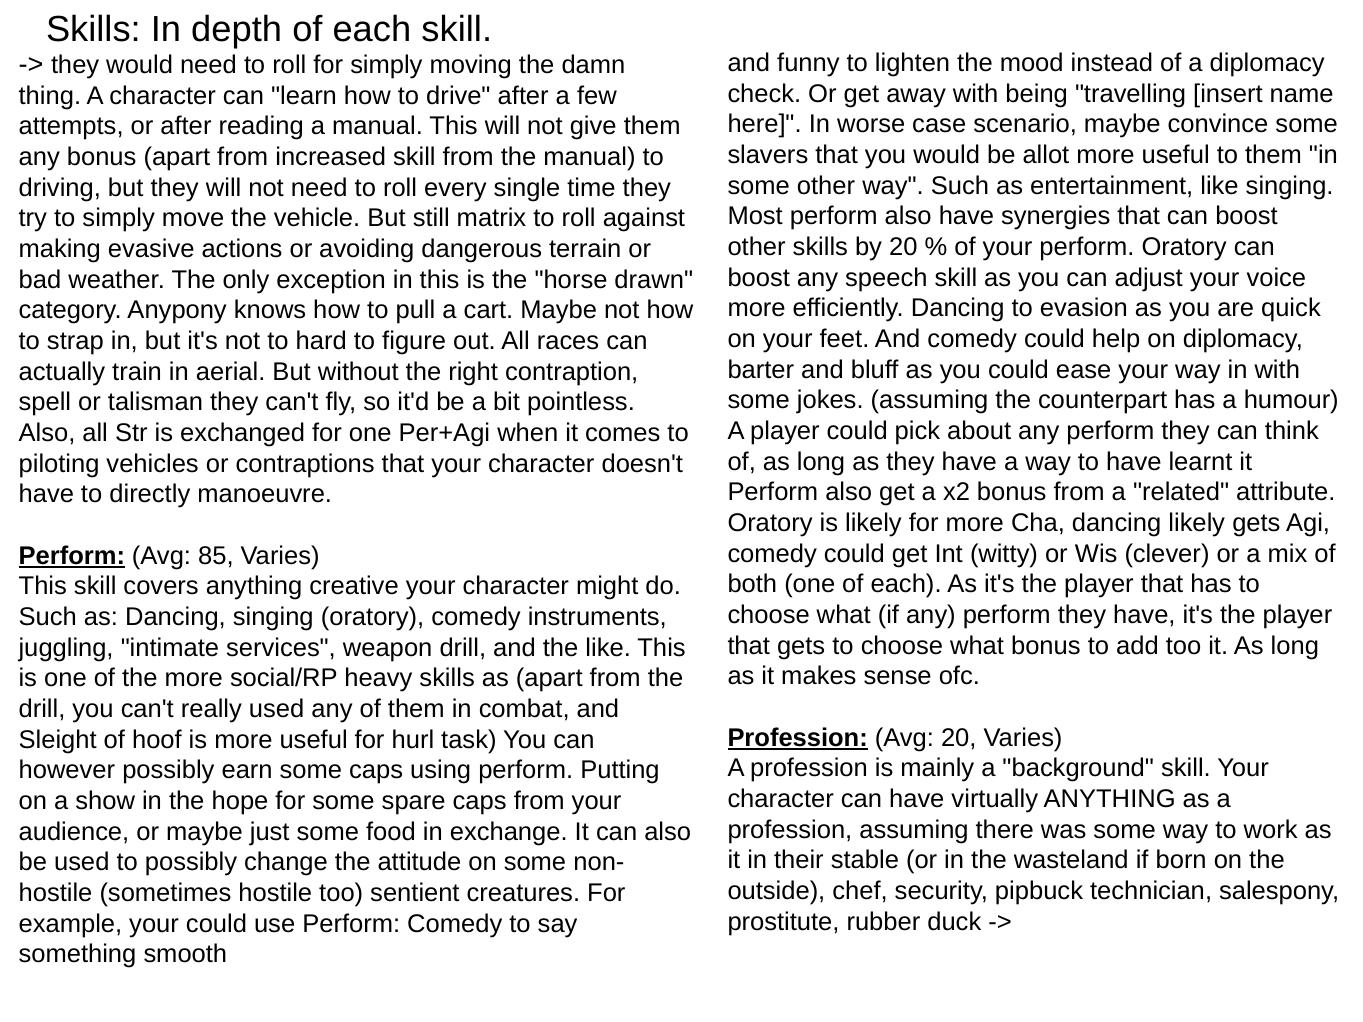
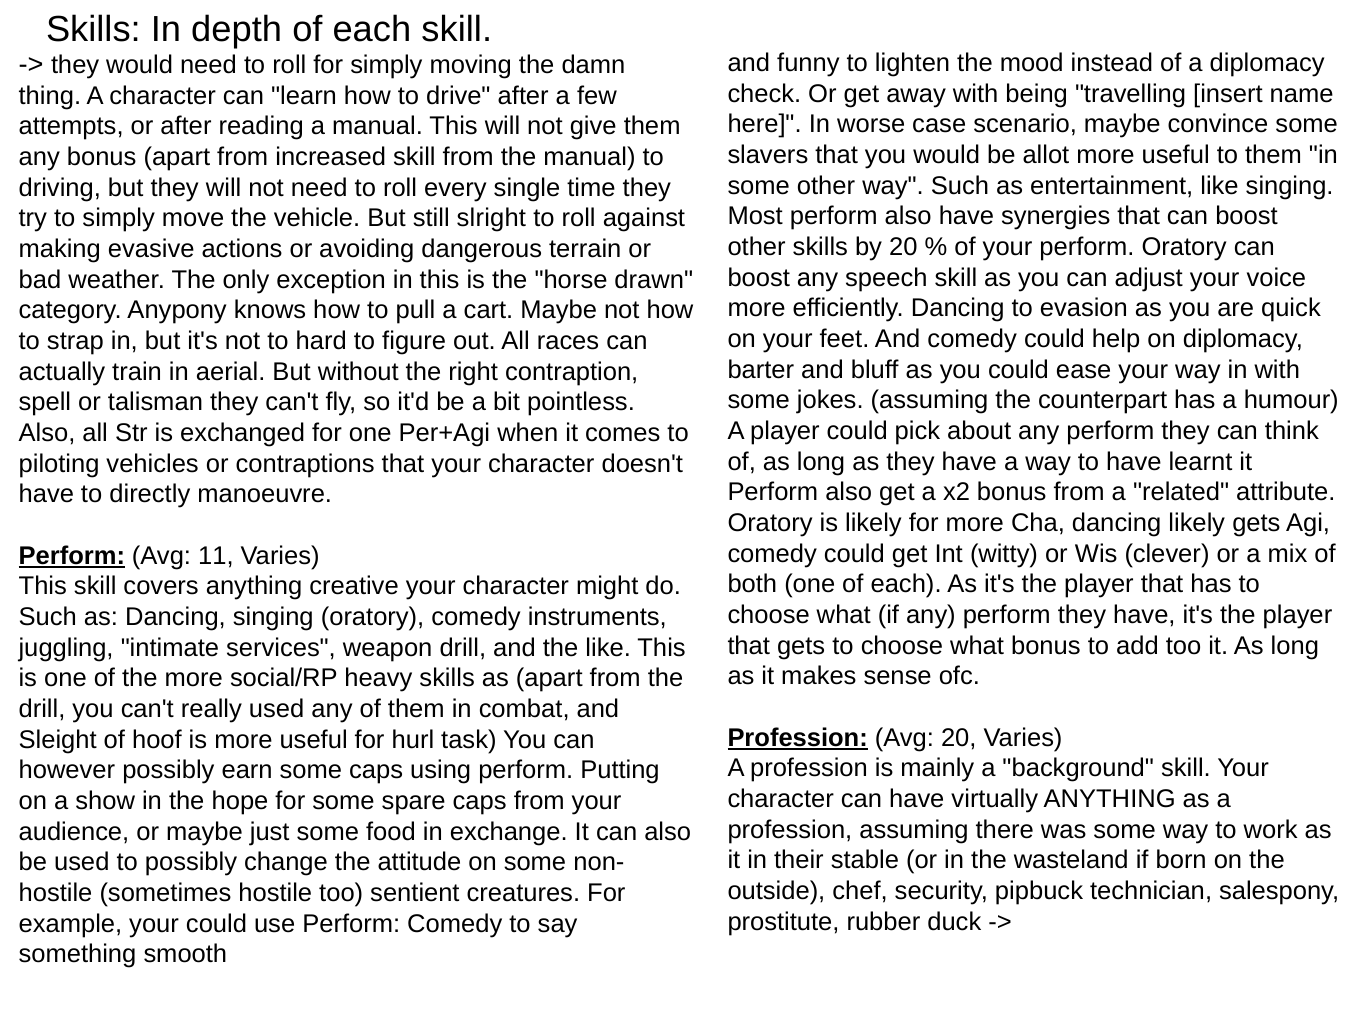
matrix: matrix -> slright (491, 219)
85: 85 -> 11 (216, 556)
